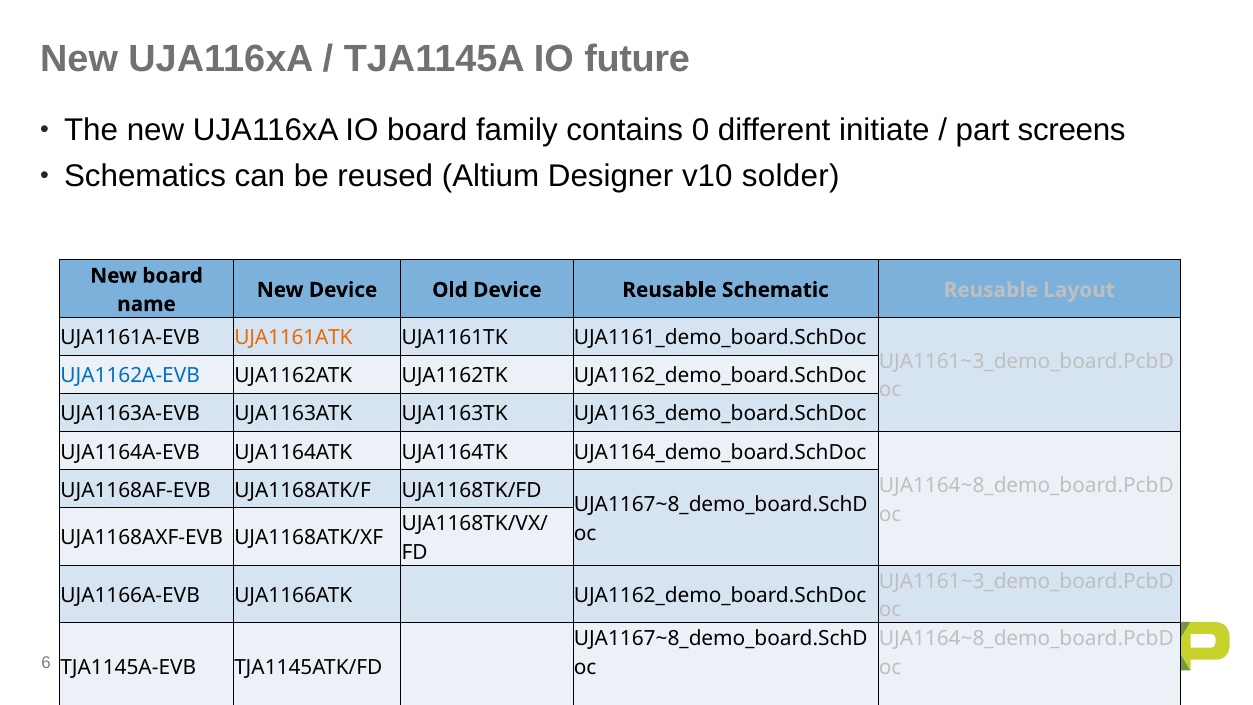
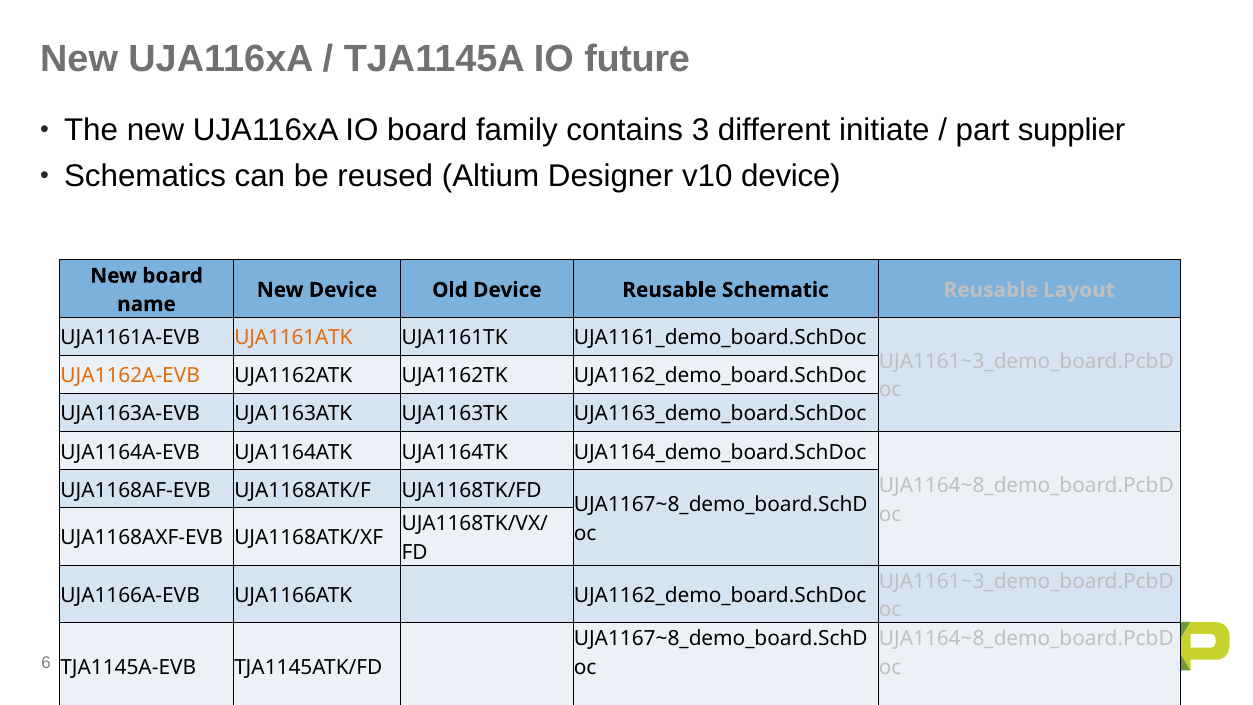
0: 0 -> 3 (700, 131)
screens: screens -> supplier (1072, 131)
v10 solder: solder -> device (791, 177)
UJA1162A-EVB colour: blue -> orange (130, 376)
